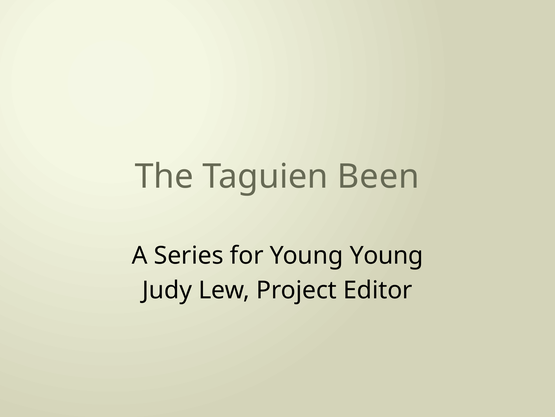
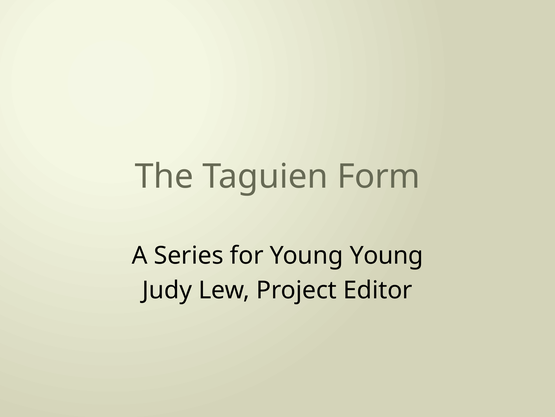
Been: Been -> Form (379, 176)
